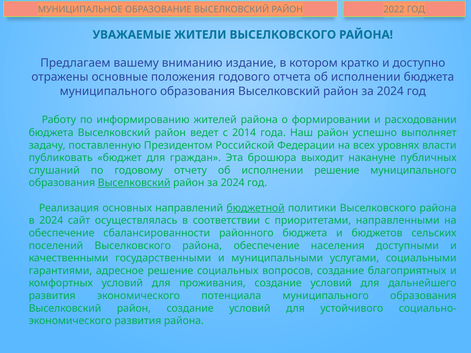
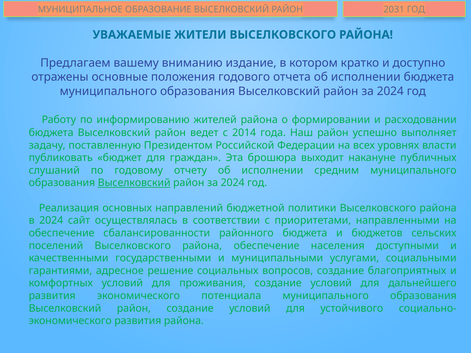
2022: 2022 -> 2031 (394, 10)
исполнении решение: решение -> средним (337, 170)
бюджетной underline: present -> none (256, 208)
